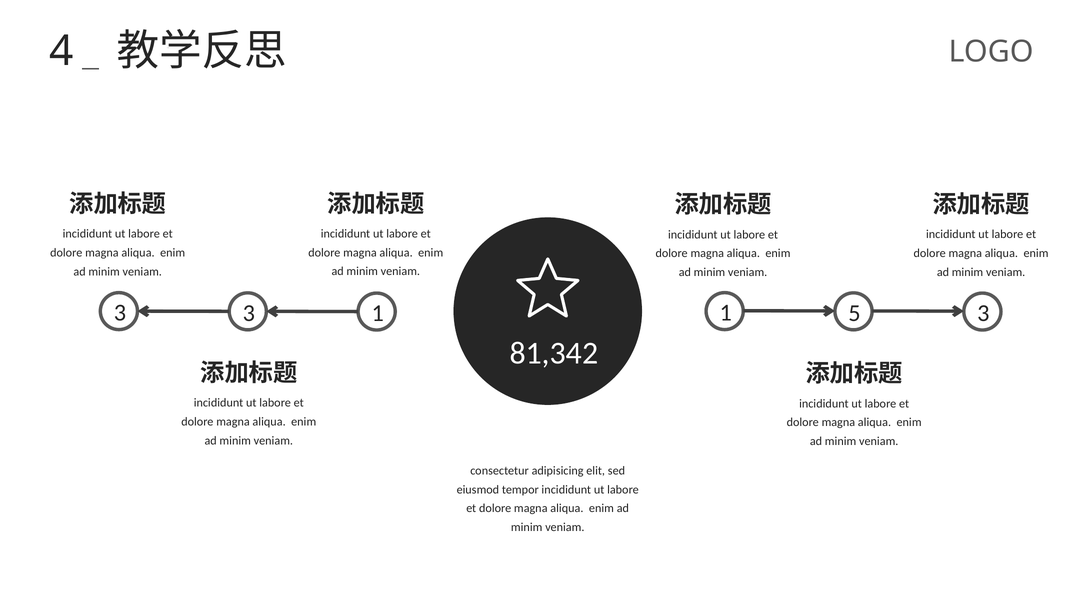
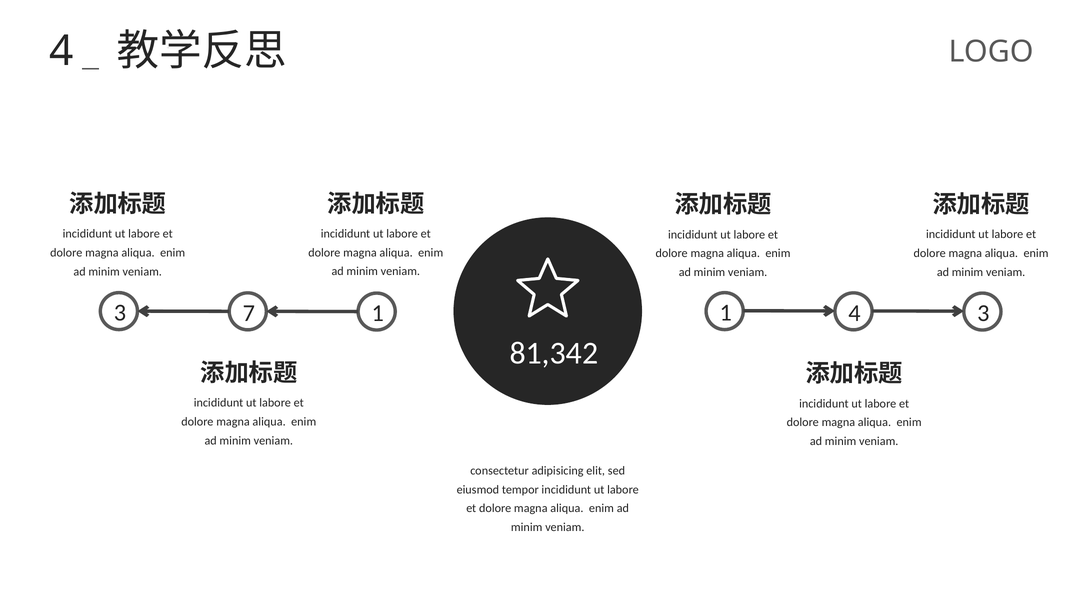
3 3: 3 -> 7 (249, 313)
1 5: 5 -> 4 (855, 313)
